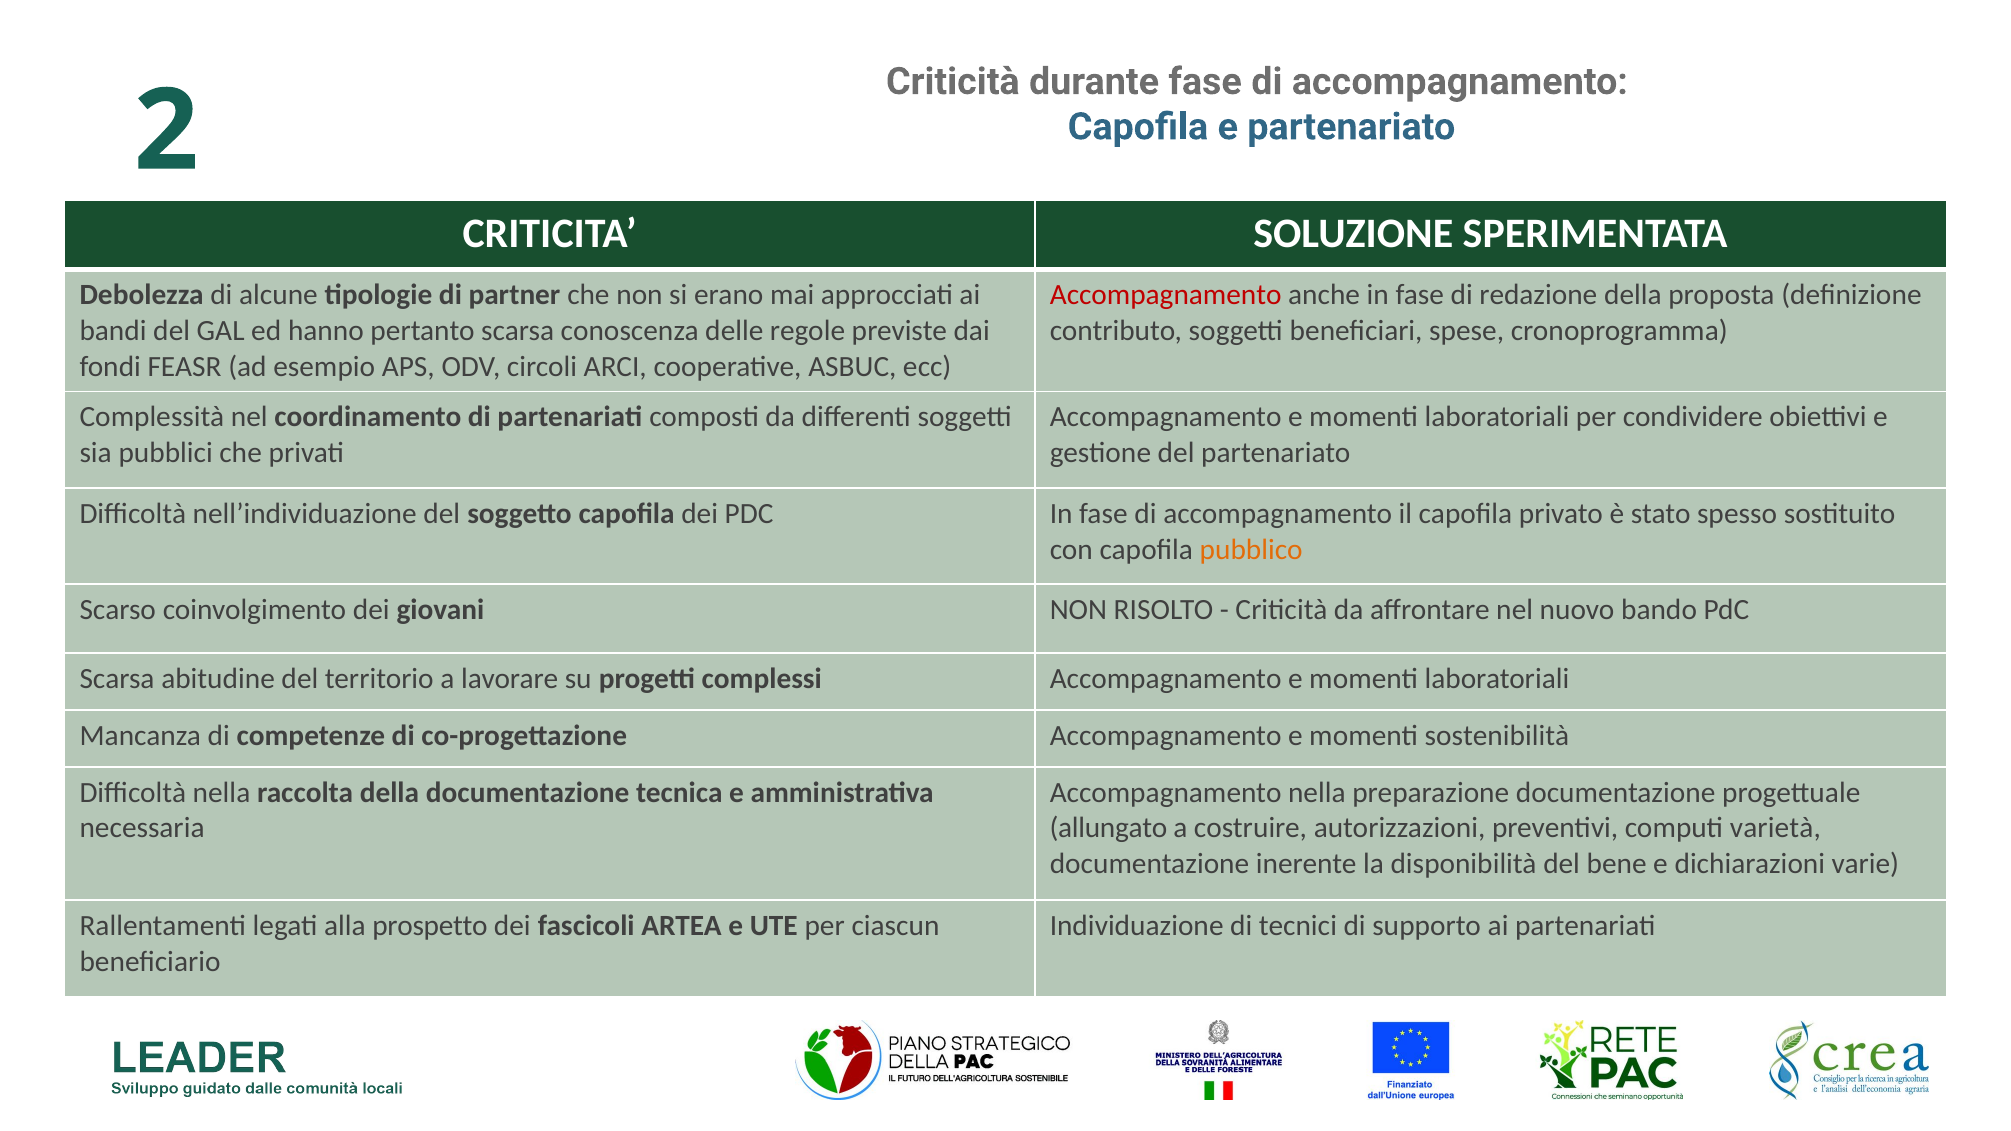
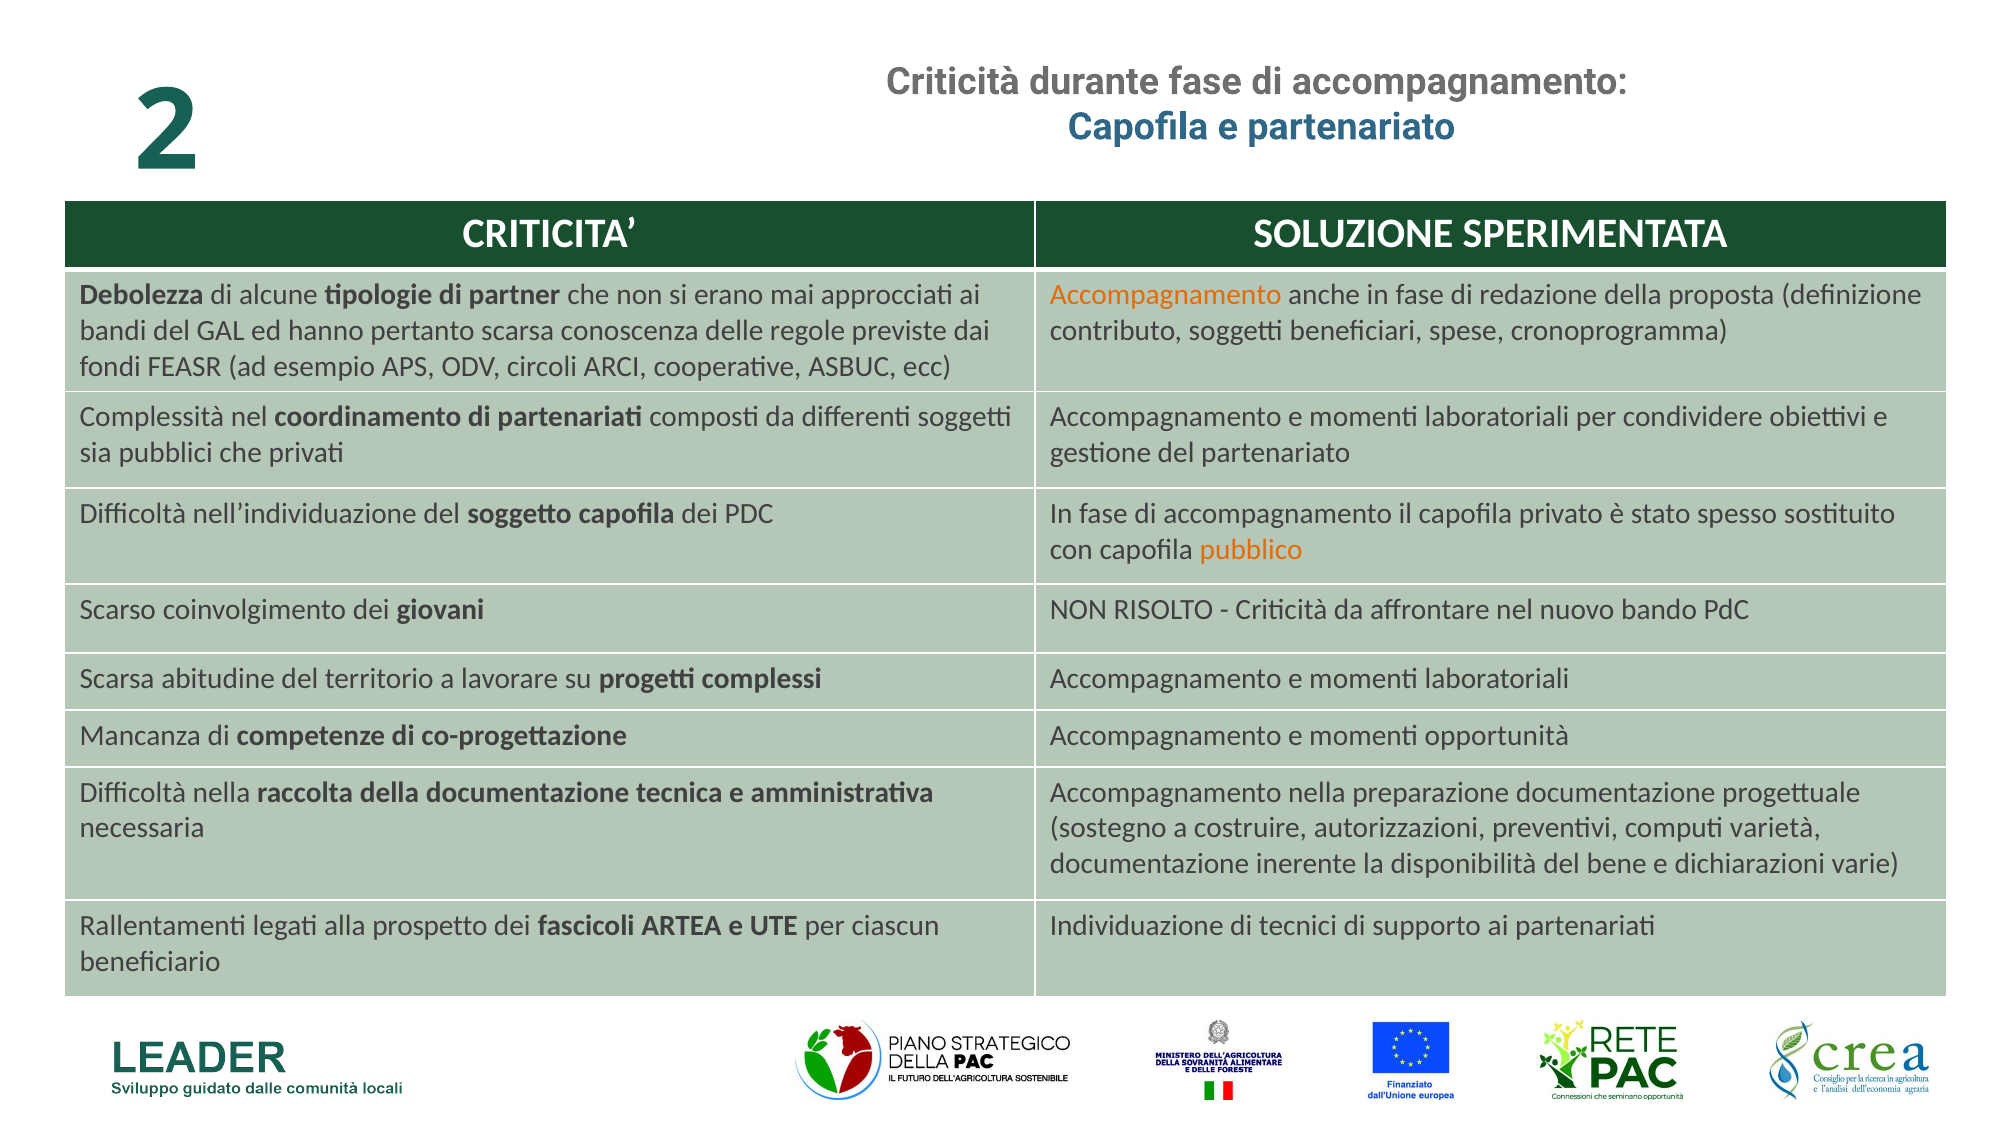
Accompagnamento colour: red -> orange (1166, 295)
sostenibilità: sostenibilità -> opportunità (1497, 736)
allungato: allungato -> sostegno (1108, 828)
